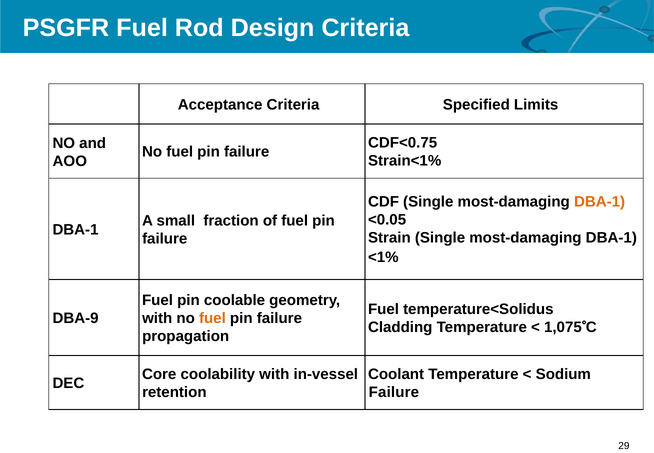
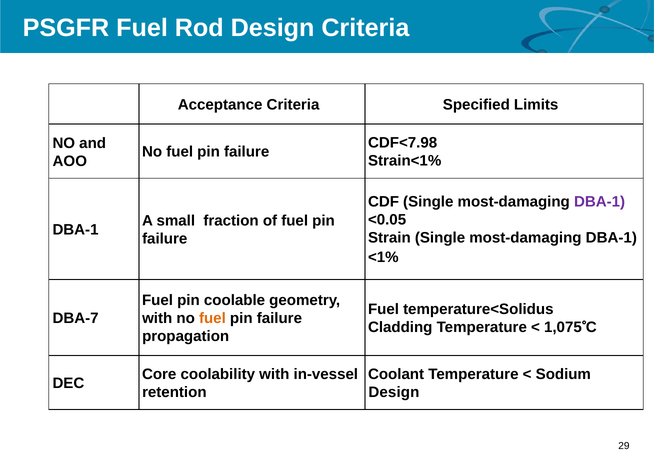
CDF<0.75: CDF<0.75 -> CDF<7.98 (403, 143)
DBA-1 colour: orange -> purple (600, 202)
DBA-9: DBA-9 -> DBA-7 (76, 318)
Failure: Failure -> Design (394, 392)
